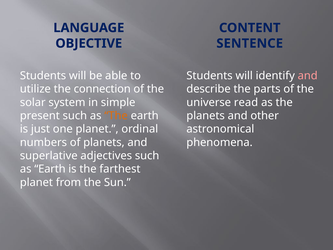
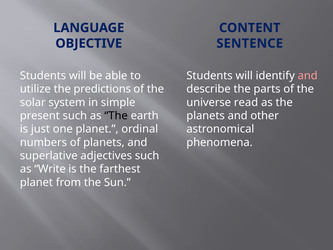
connection: connection -> predictions (102, 89)
The colour: orange -> black (116, 116)
as Earth: Earth -> Write (50, 169)
